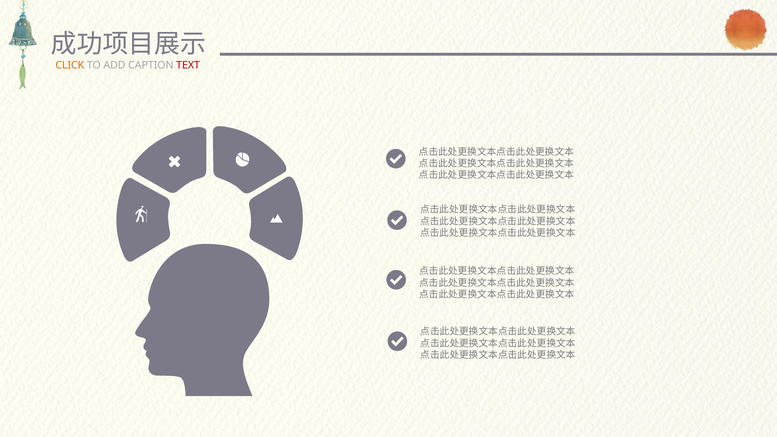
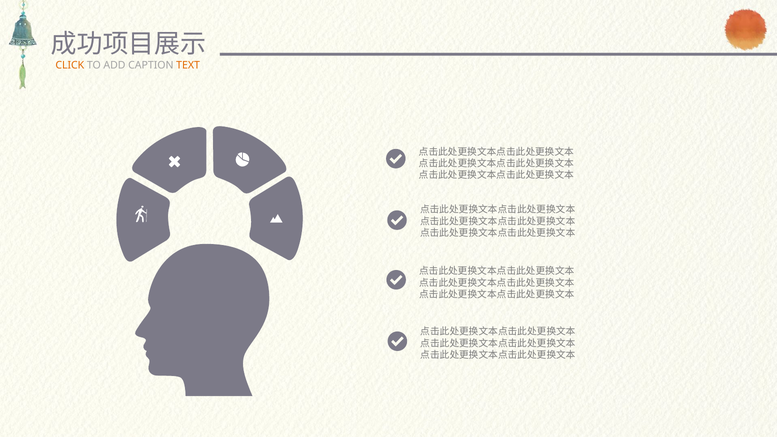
TEXT colour: red -> orange (188, 66)
